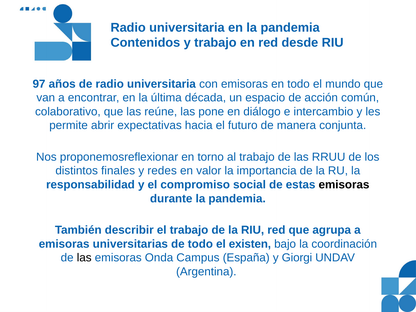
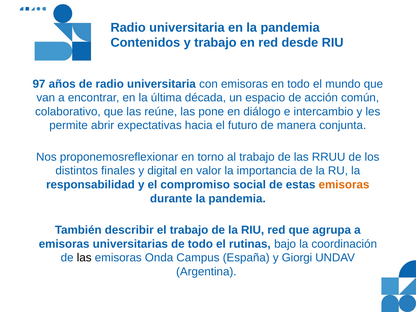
redes: redes -> digital (162, 171)
emisoras colour: black -> orange (344, 185)
existen: existen -> rutinas (250, 244)
